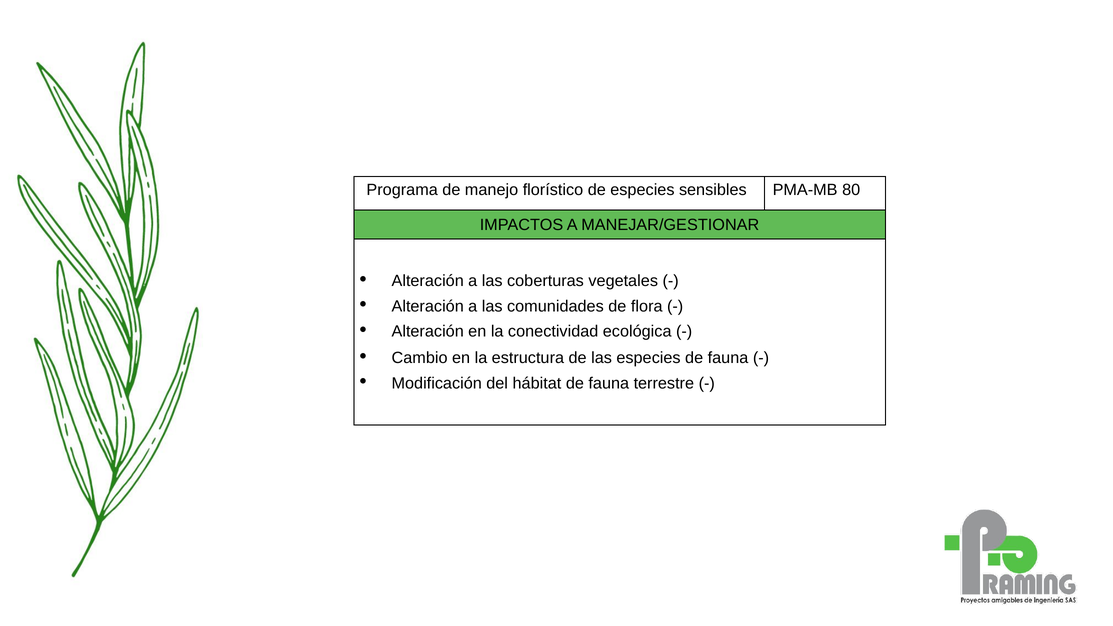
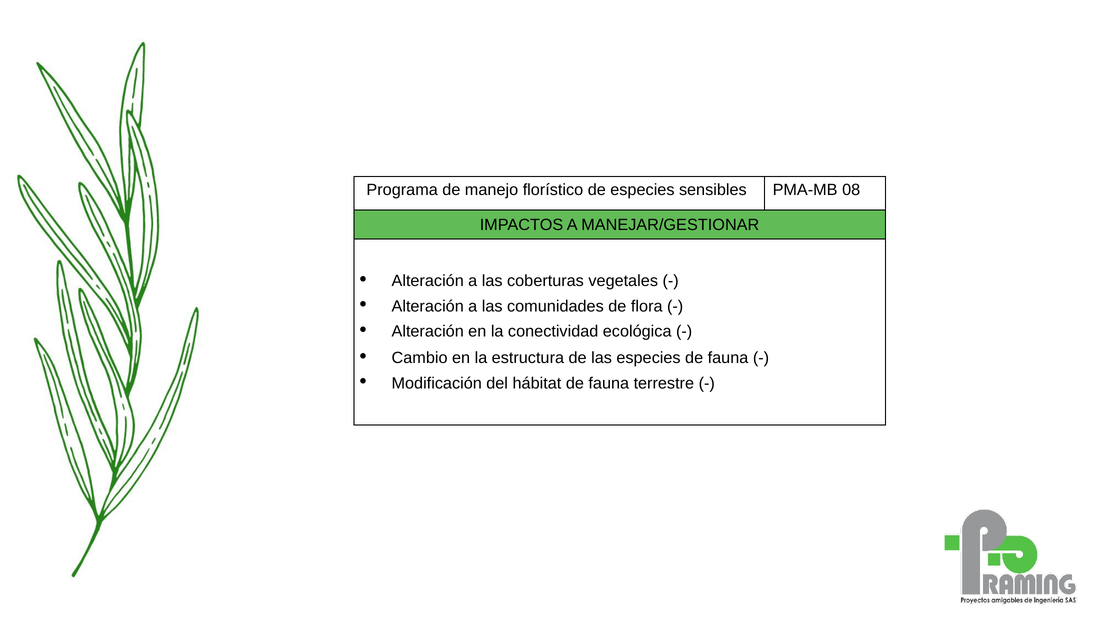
80: 80 -> 08 (851, 190)
